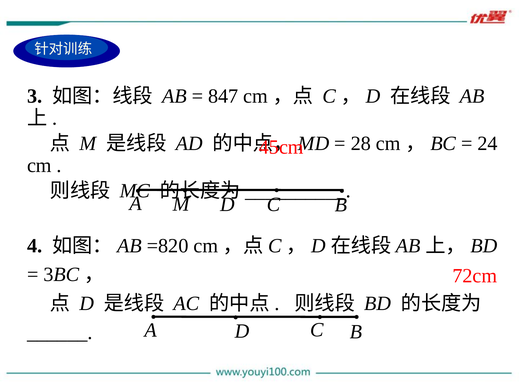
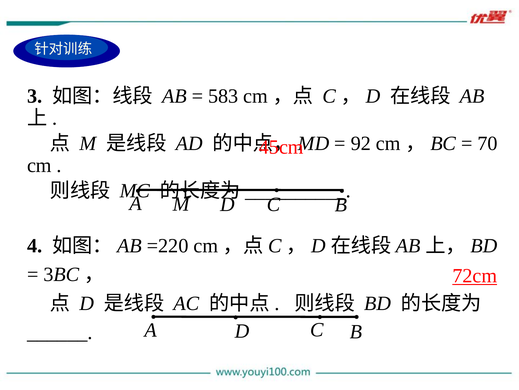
847: 847 -> 583 (223, 96)
28: 28 -> 92 (361, 143)
24: 24 -> 70 (487, 143)
=820: =820 -> =220 (168, 245)
72cm underline: none -> present (475, 275)
